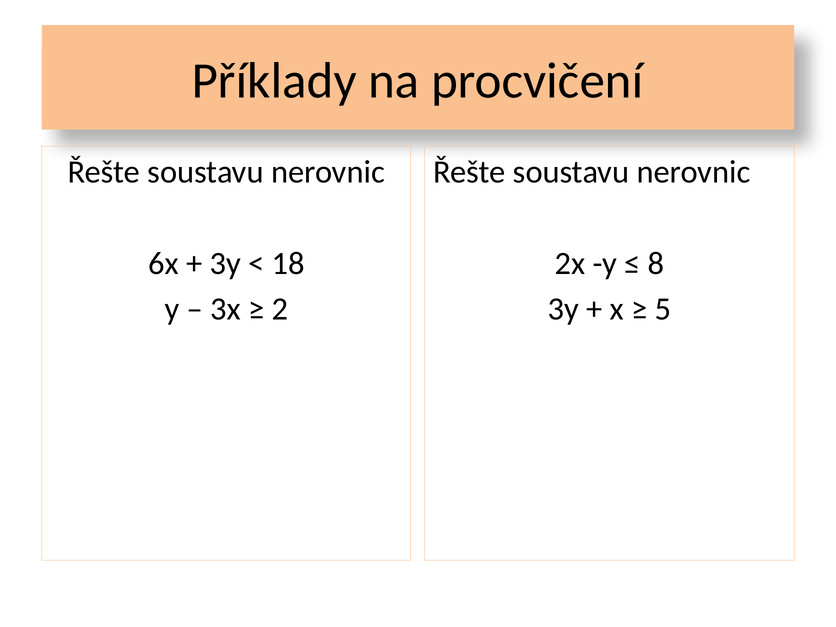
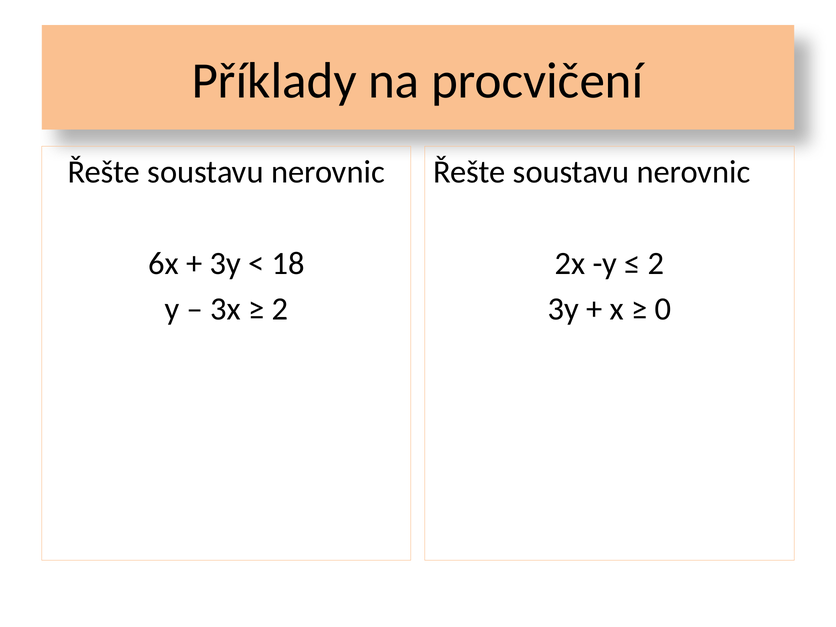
8: 8 -> 2 (656, 263)
5: 5 -> 0 (663, 309)
